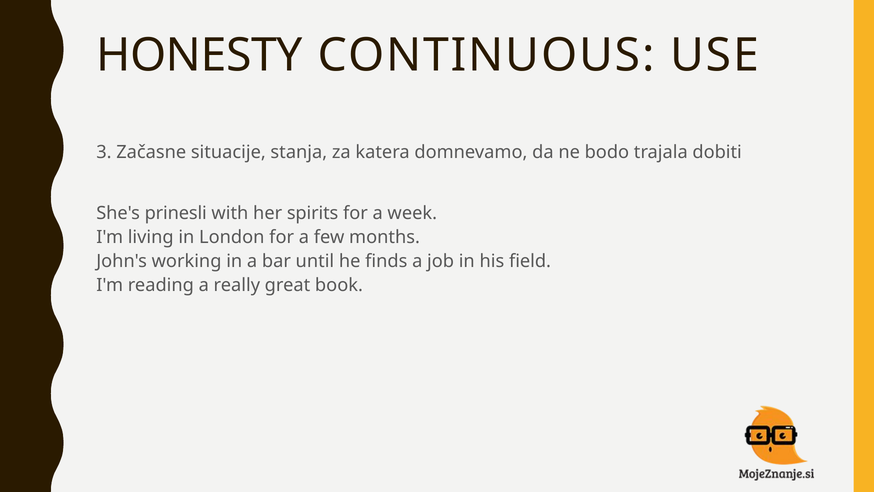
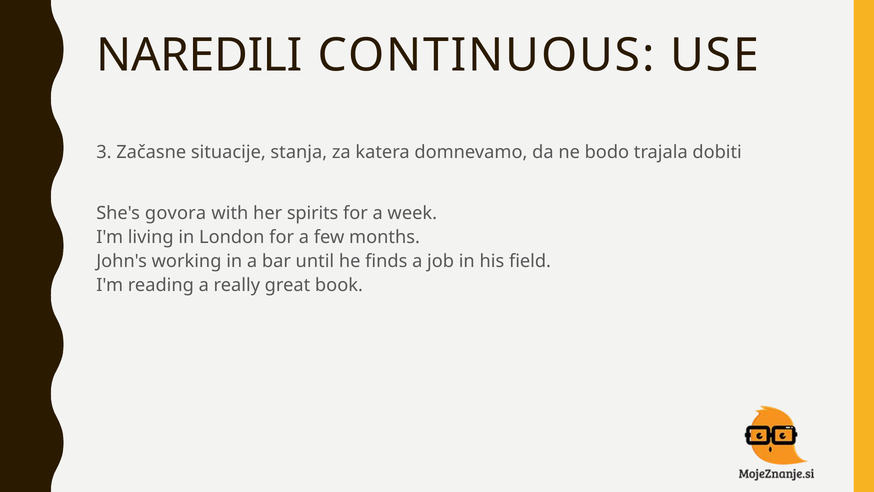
HONESTY: HONESTY -> NAREDILI (199, 55)
prinesli: prinesli -> govora (176, 213)
